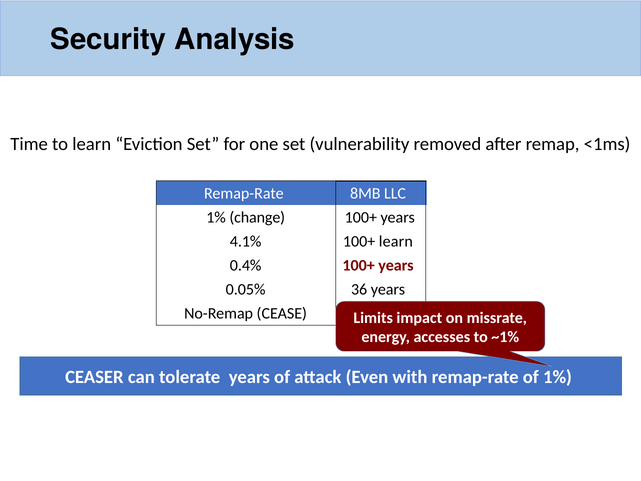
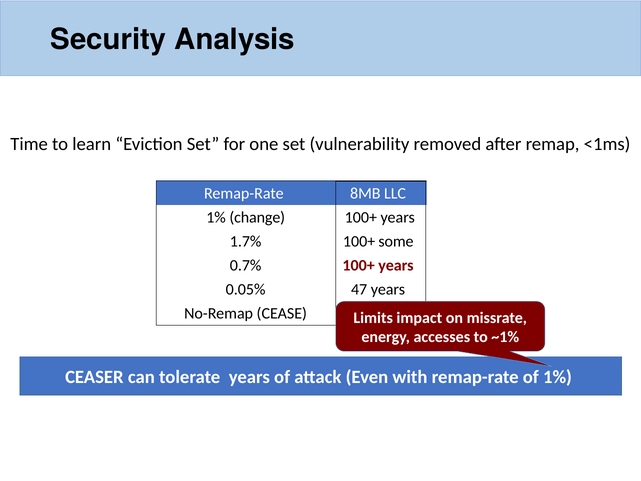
4.1%: 4.1% -> 1.7% (246, 241)
100+ learn: learn -> some (396, 241)
0.4%: 0.4% -> 0.7% (246, 265)
36: 36 -> 47 (359, 289)
